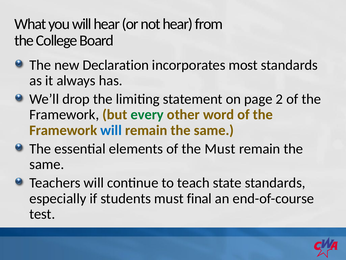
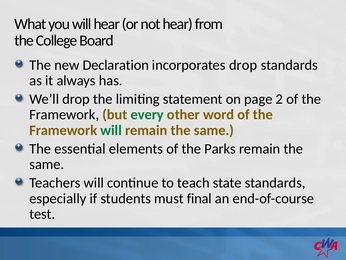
incorporates most: most -> drop (243, 65)
will colour: blue -> green (111, 130)
the Must: Must -> Parks (220, 149)
